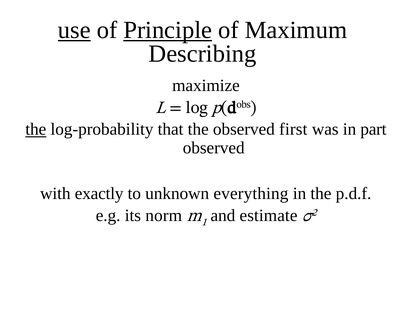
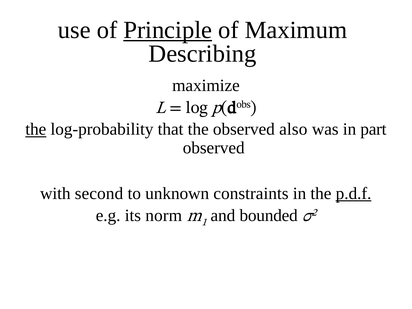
use underline: present -> none (74, 30)
first: first -> also (293, 129)
exactly: exactly -> second (99, 194)
everything: everything -> constraints (251, 194)
p.d.f underline: none -> present (354, 194)
estimate: estimate -> bounded (269, 215)
